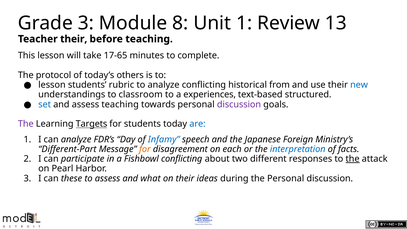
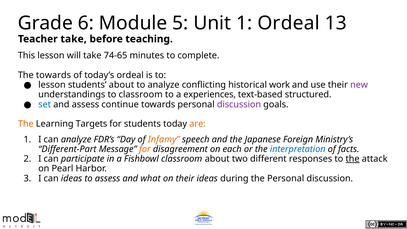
Grade 3: 3 -> 6 (86, 23)
8: 8 -> 5 (180, 23)
1 Review: Review -> Ordeal (289, 23)
Teacher their: their -> take (74, 39)
17-65: 17-65 -> 74-65 (116, 56)
The protocol: protocol -> towards (53, 75)
today’s others: others -> ordeal (130, 75)
students rubric: rubric -> about (121, 85)
from: from -> work (280, 85)
new colour: blue -> purple (359, 85)
assess teaching: teaching -> continue (120, 104)
The colour: purple -> orange (26, 124)
Targets underline: present -> none (91, 124)
are colour: blue -> orange (197, 124)
Infamy colour: blue -> orange (164, 139)
Fishbowl conflicting: conflicting -> classroom (182, 159)
can these: these -> ideas (72, 178)
